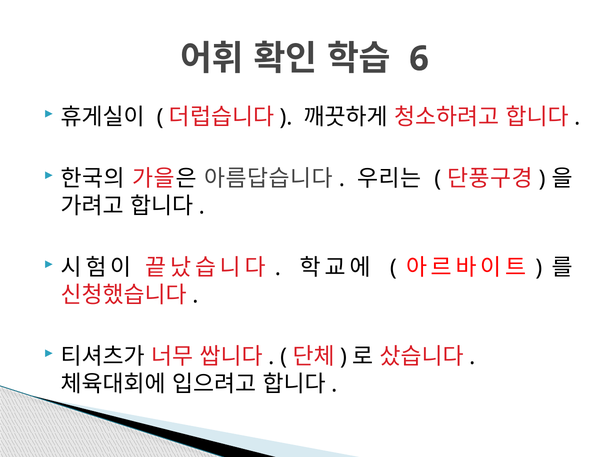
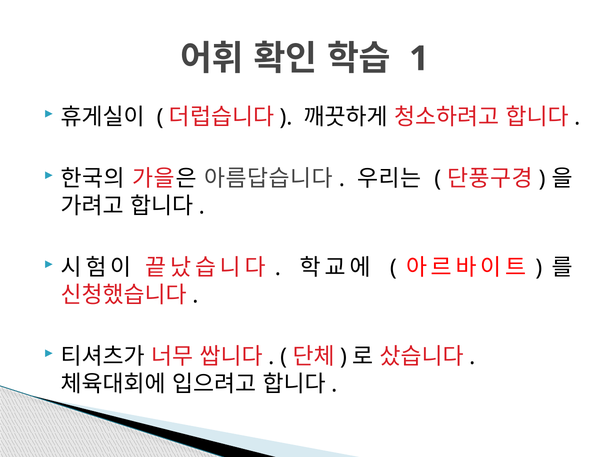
6: 6 -> 1 (419, 59)
